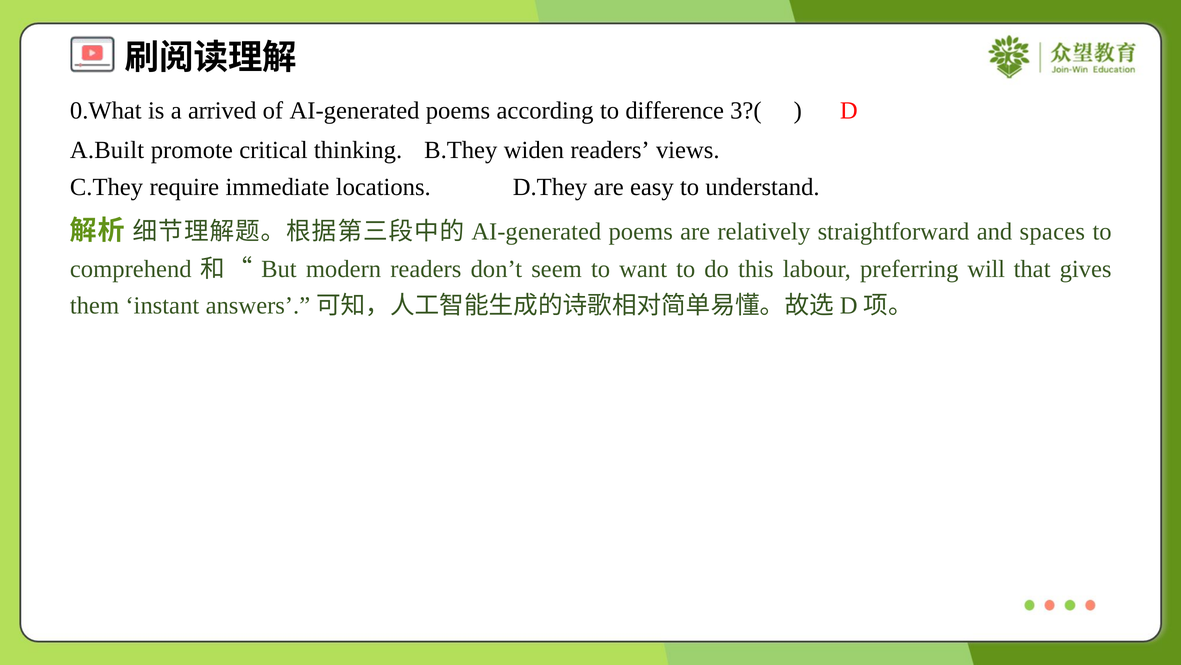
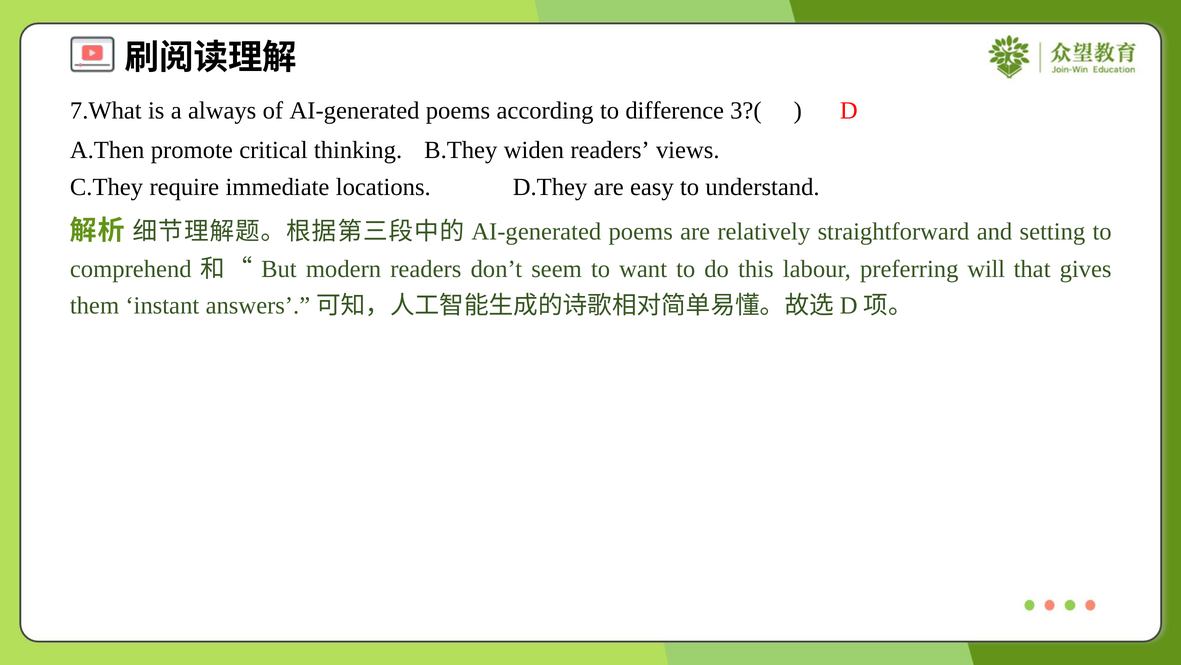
0.What: 0.What -> 7.What (106, 111)
arrived: arrived -> always (222, 111)
A.Built: A.Built -> A.Then (107, 150)
spaces: spaces -> setting (1052, 231)
